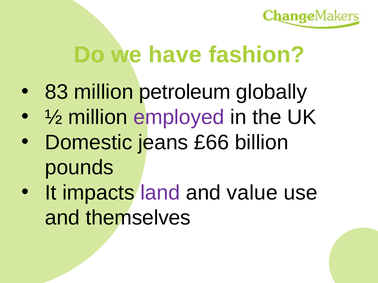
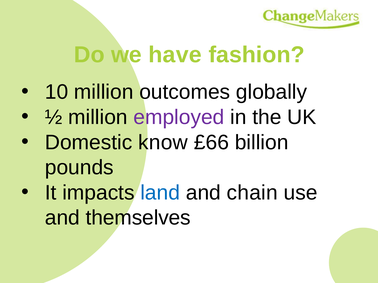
83: 83 -> 10 (57, 92)
petroleum: petroleum -> outcomes (185, 92)
jeans: jeans -> know (163, 143)
land colour: purple -> blue (160, 193)
value: value -> chain (252, 193)
